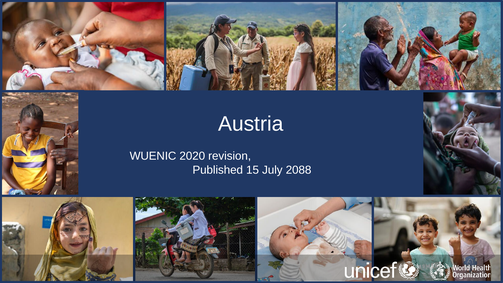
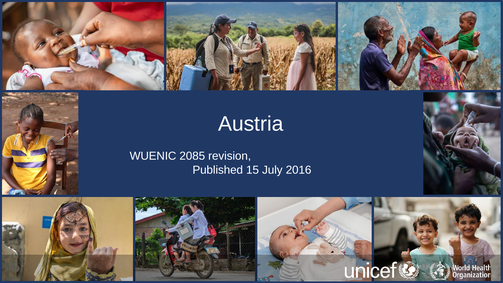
2020: 2020 -> 2085 (192, 156)
2088: 2088 -> 2016 (299, 170)
